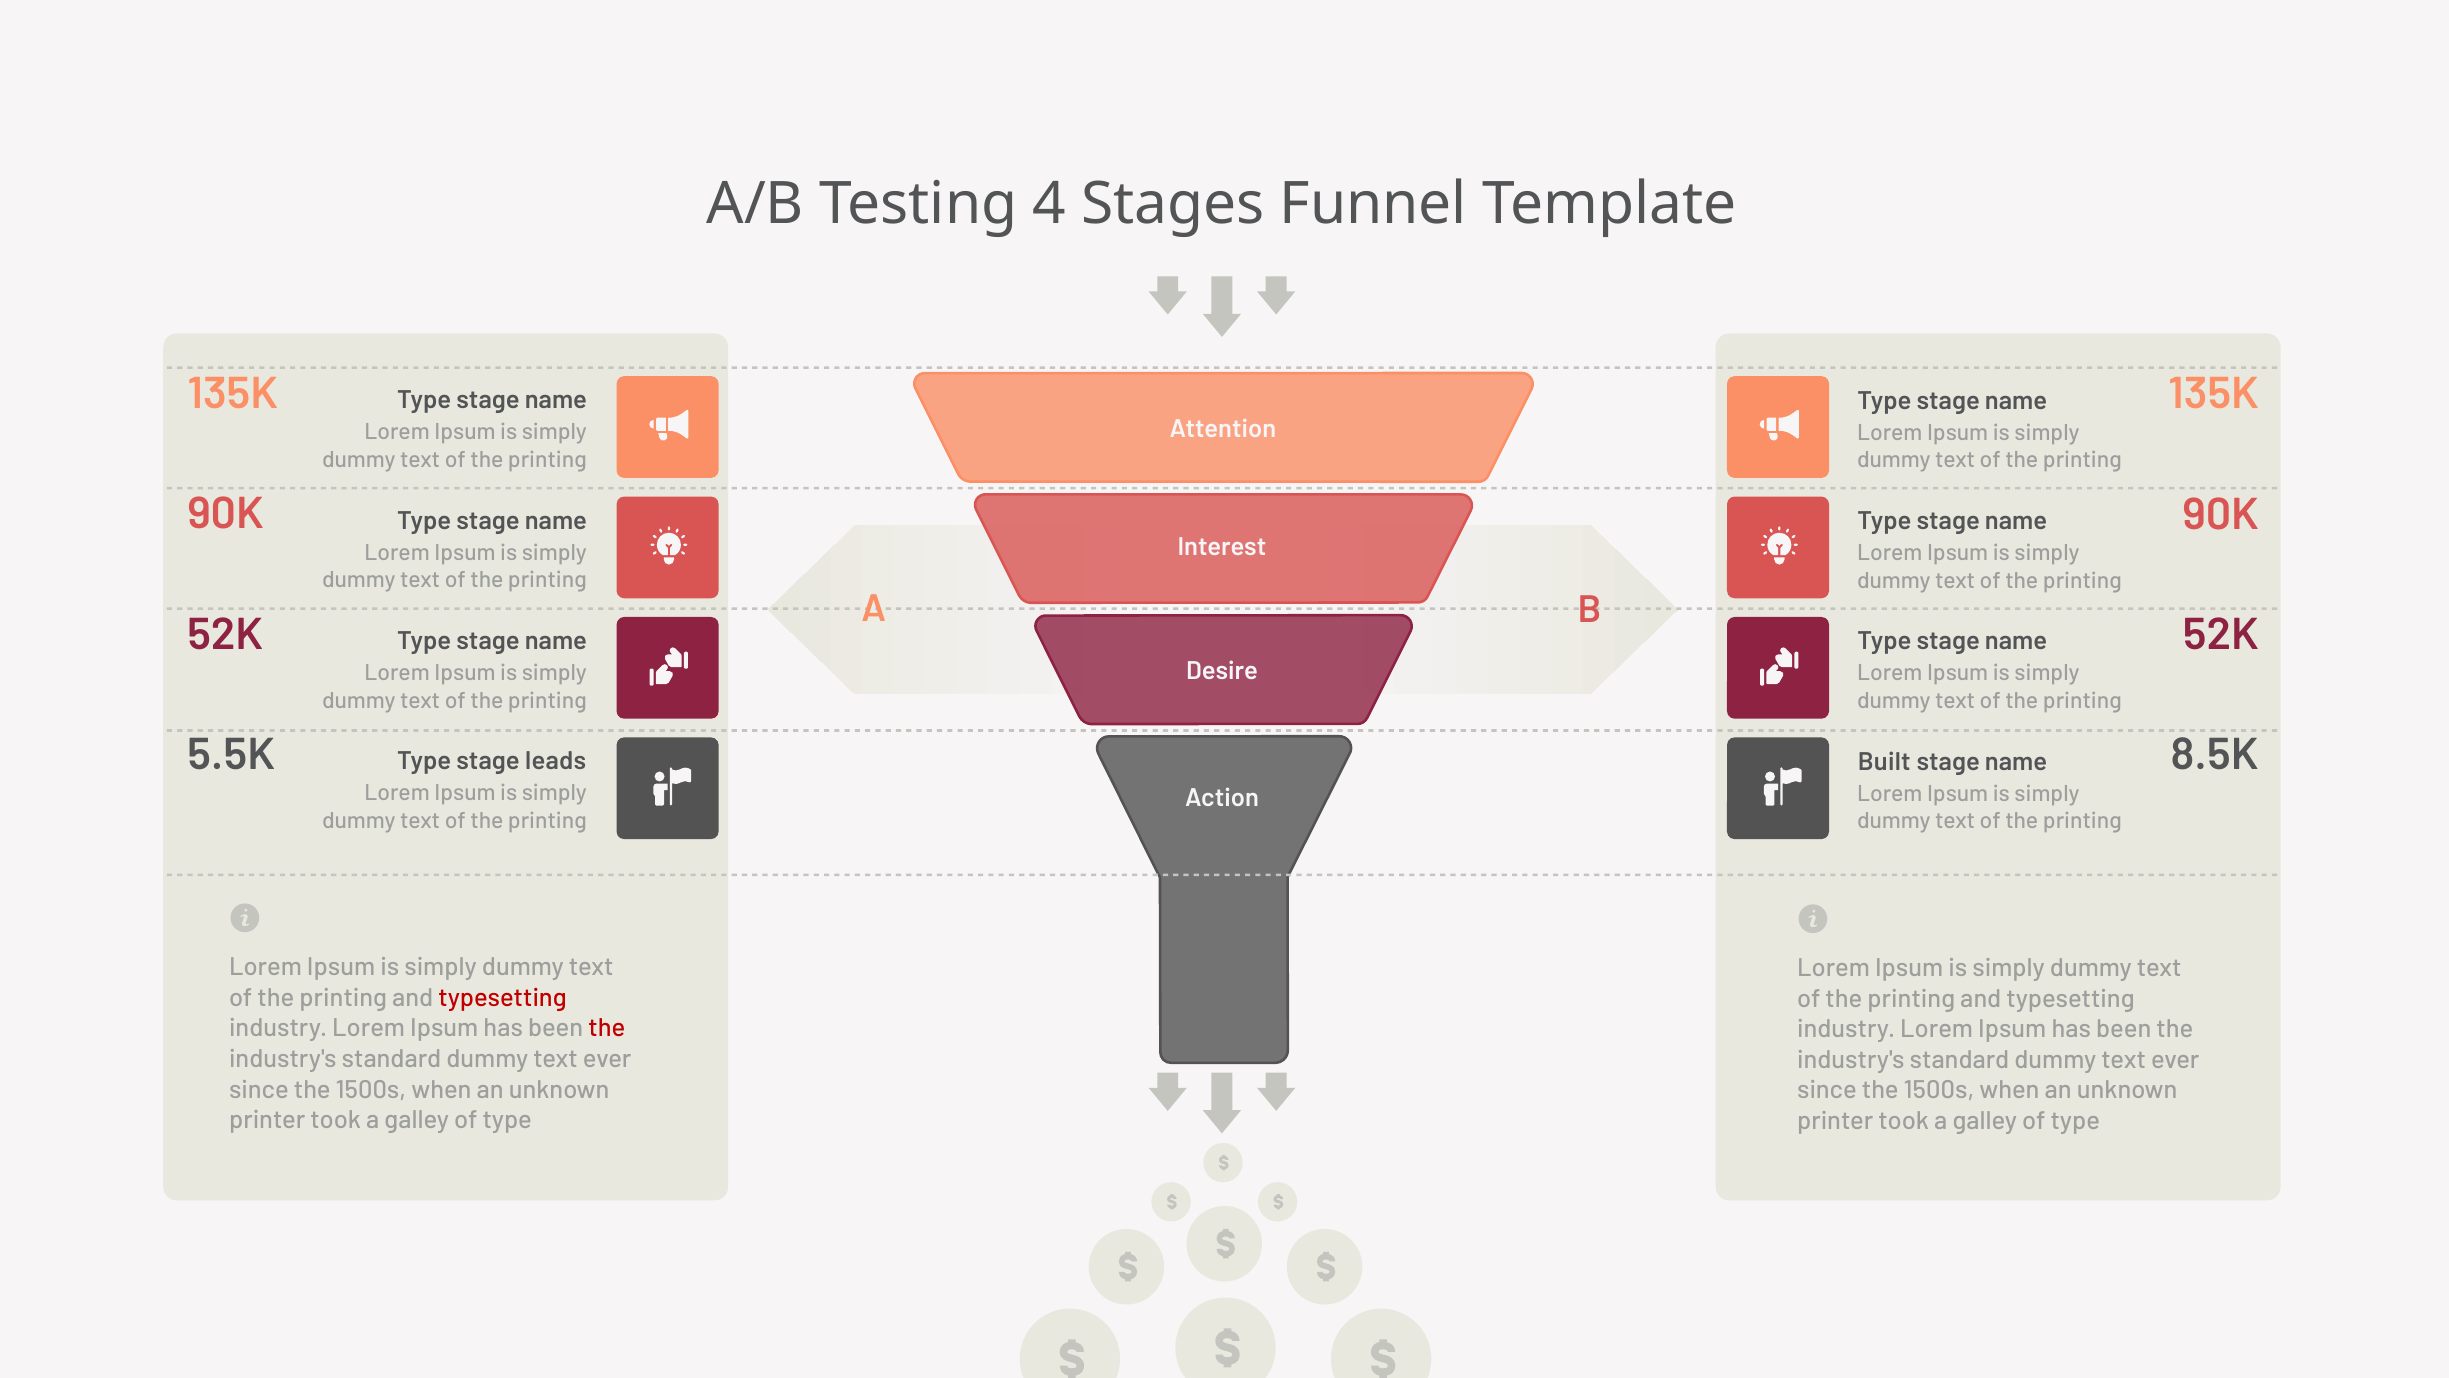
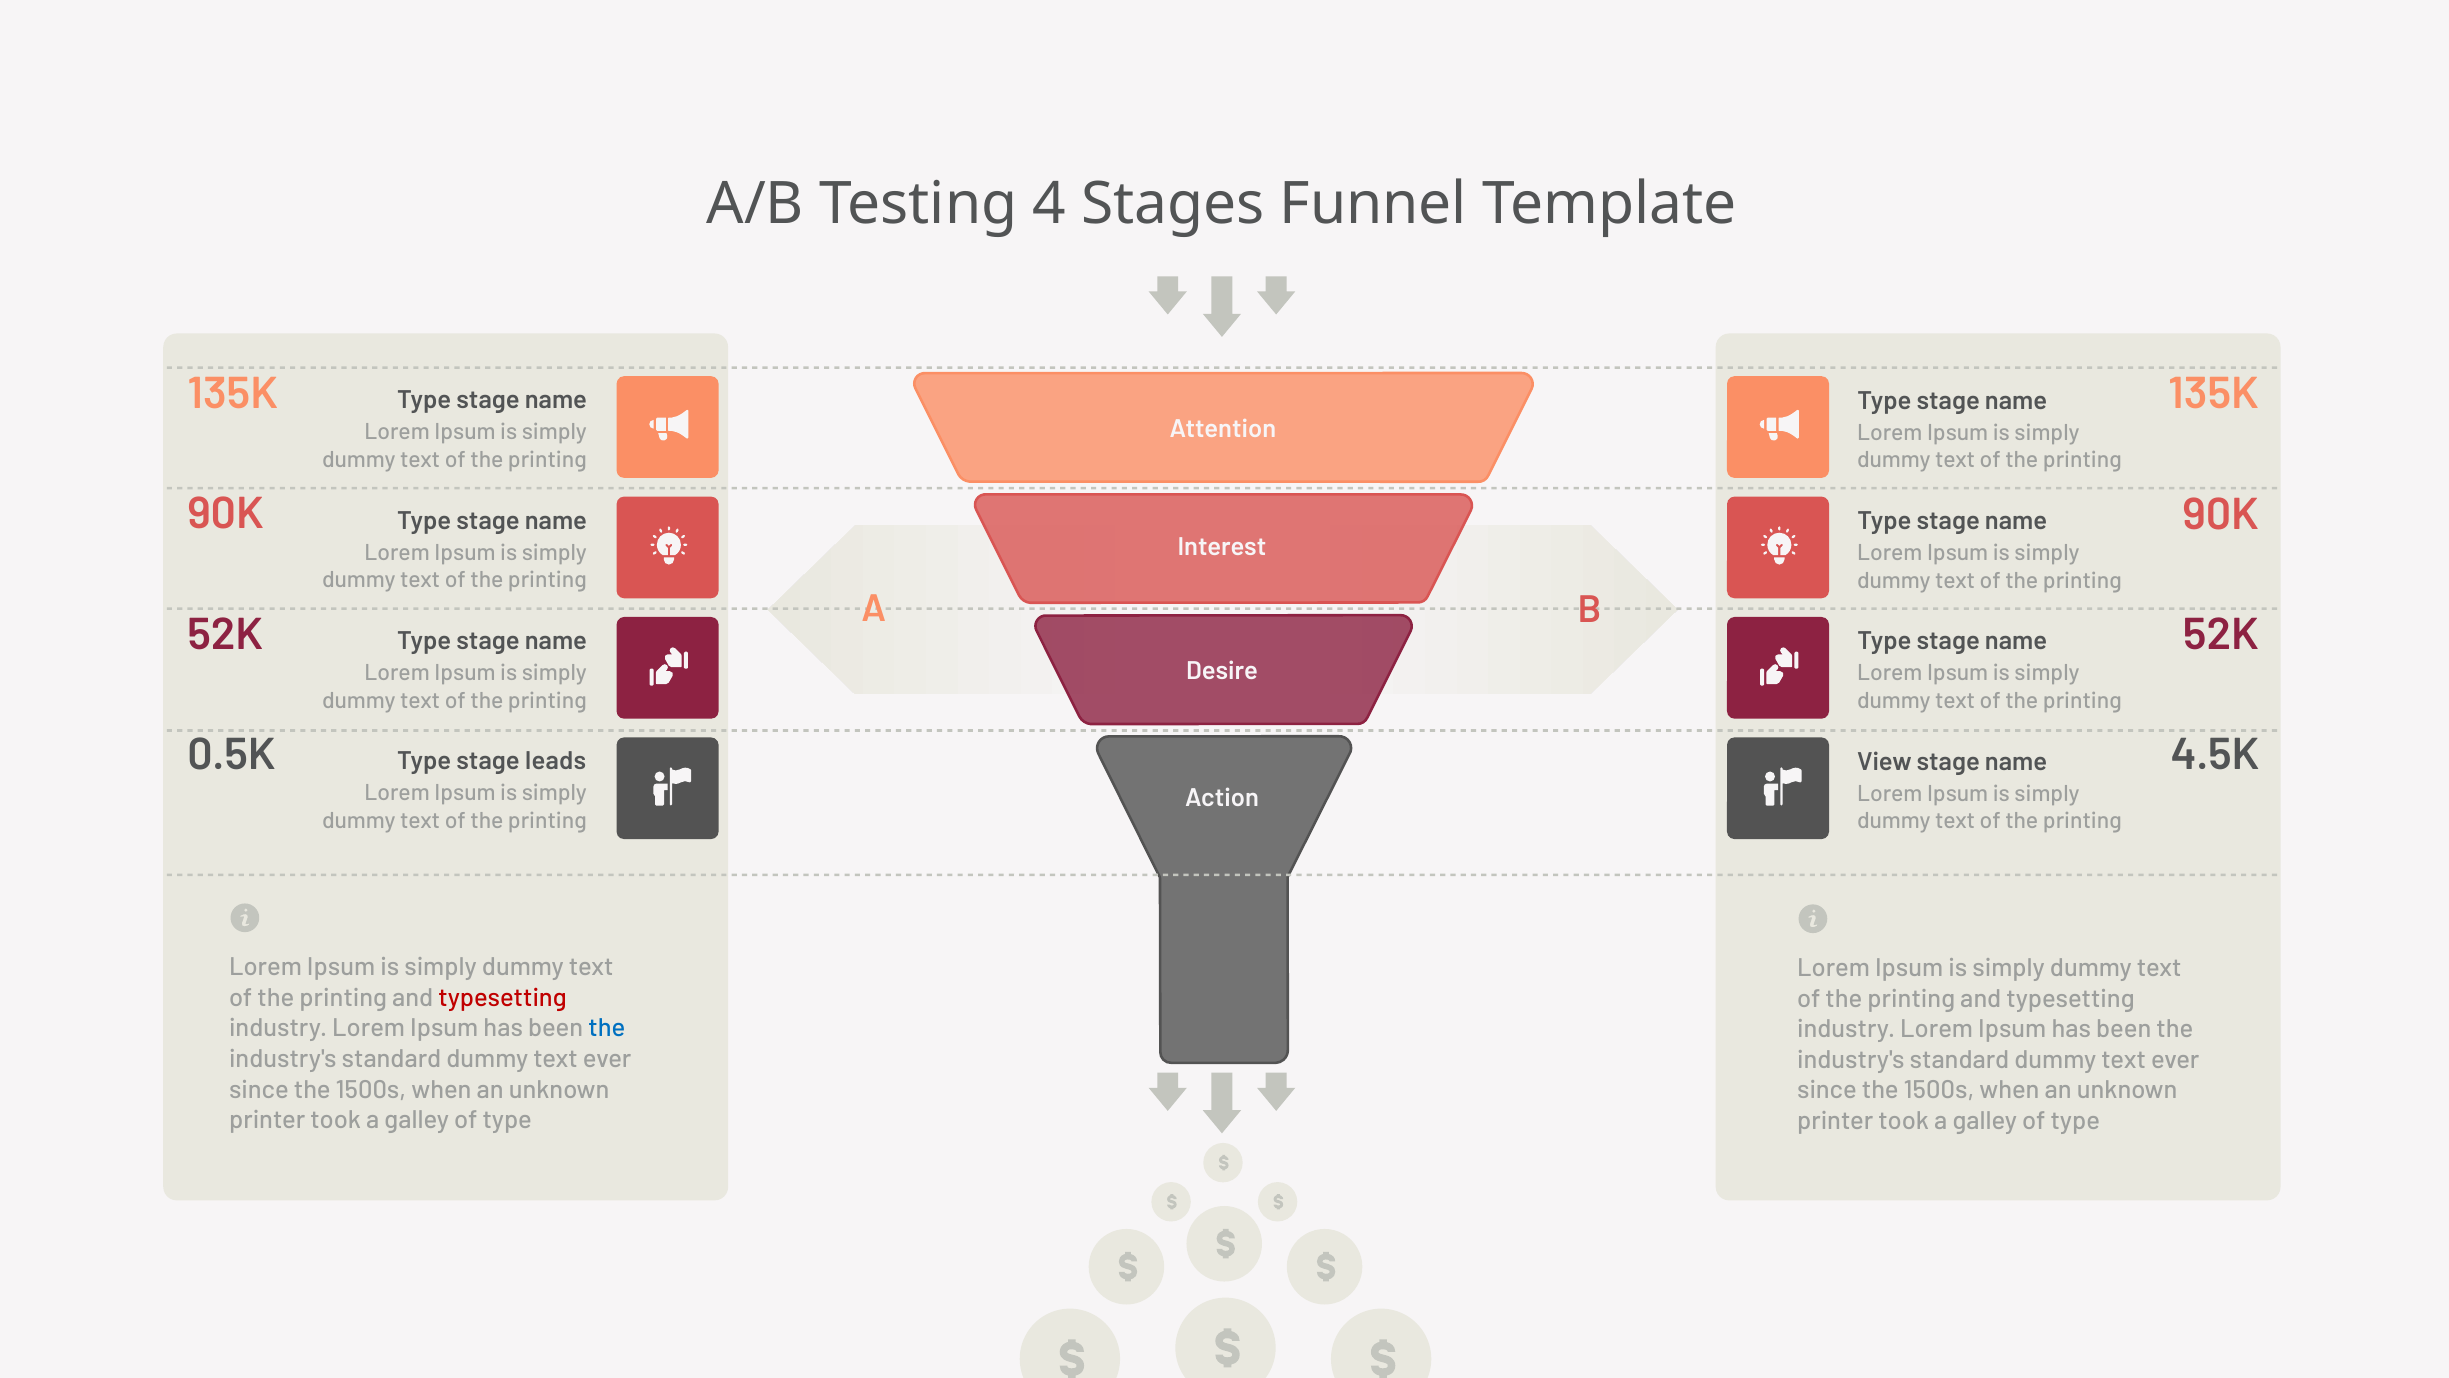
5.5K: 5.5K -> 0.5K (231, 755)
Built: Built -> View (1884, 762)
8.5K: 8.5K -> 4.5K (2215, 755)
the colour: red -> blue (607, 1028)
